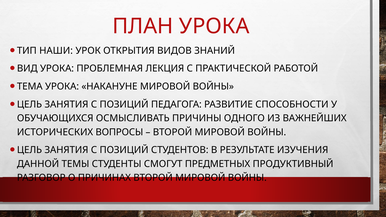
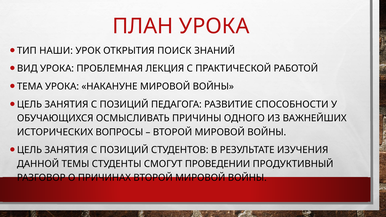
ВИДОВ: ВИДОВ -> ПОИСК (174, 51)
ПРЕДМЕТНЫХ: ПРЕДМЕТНЫХ -> ПРОВЕДЕНИИ (218, 164)
